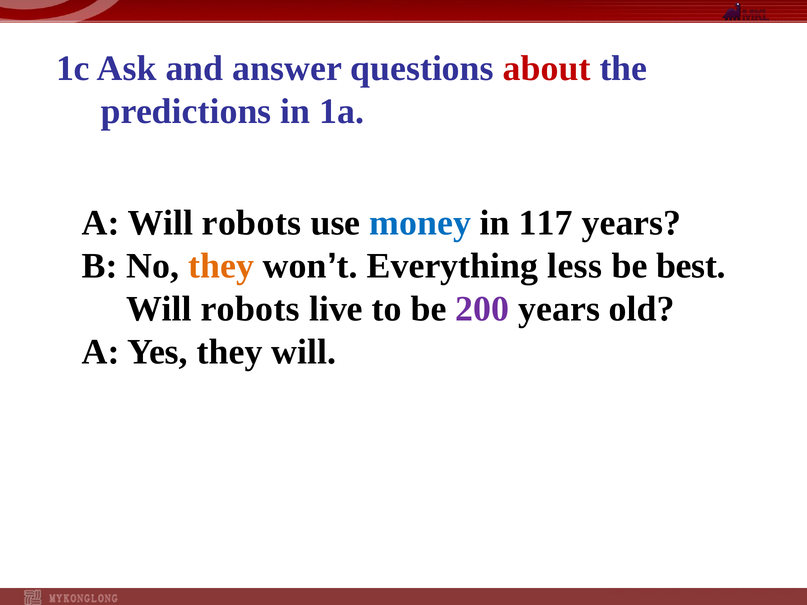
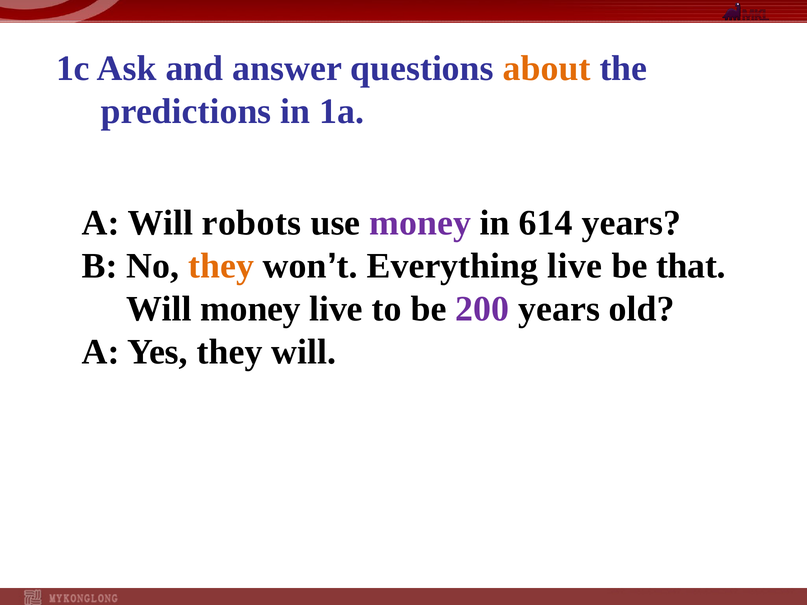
about colour: red -> orange (547, 68)
money colour: blue -> purple (420, 223)
117: 117 -> 614 (546, 223)
Everything less: less -> live (575, 266)
best: best -> that (691, 266)
robots: robots -> money (251, 309)
